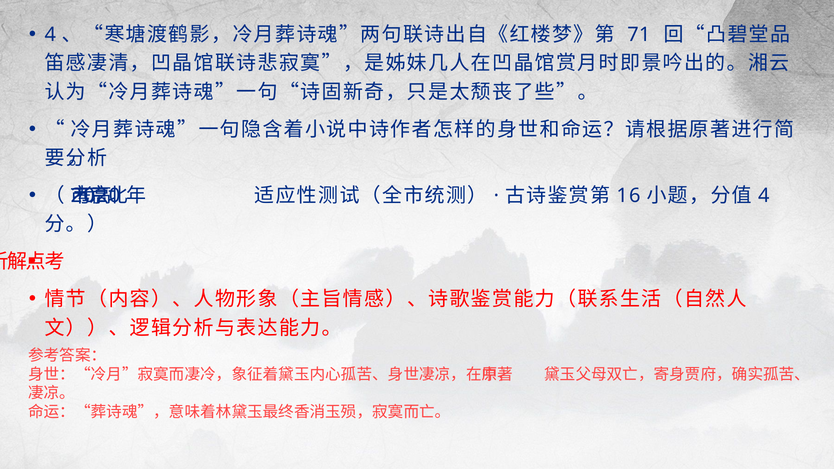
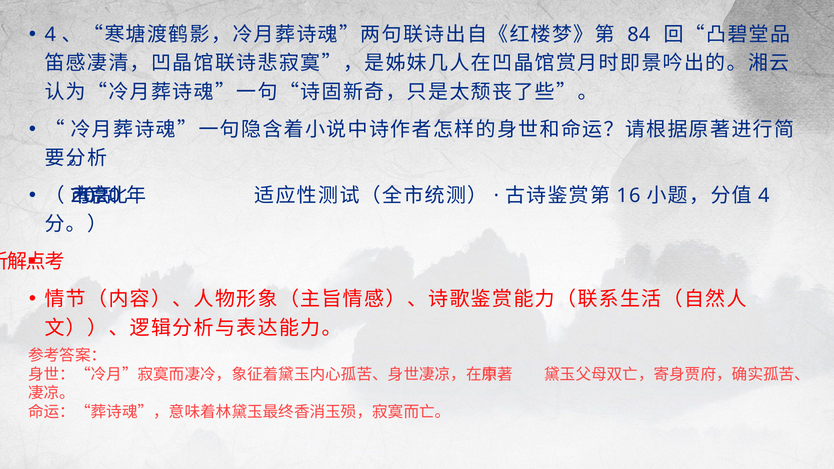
71: 71 -> 84 (639, 35)
